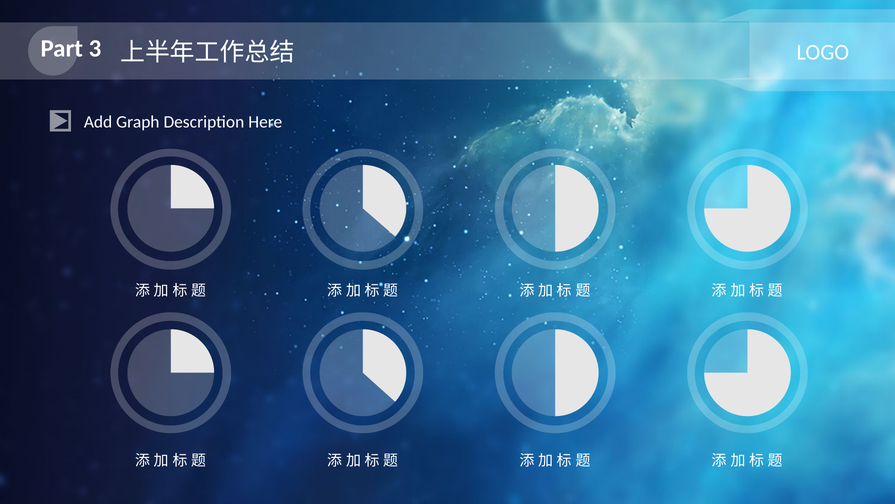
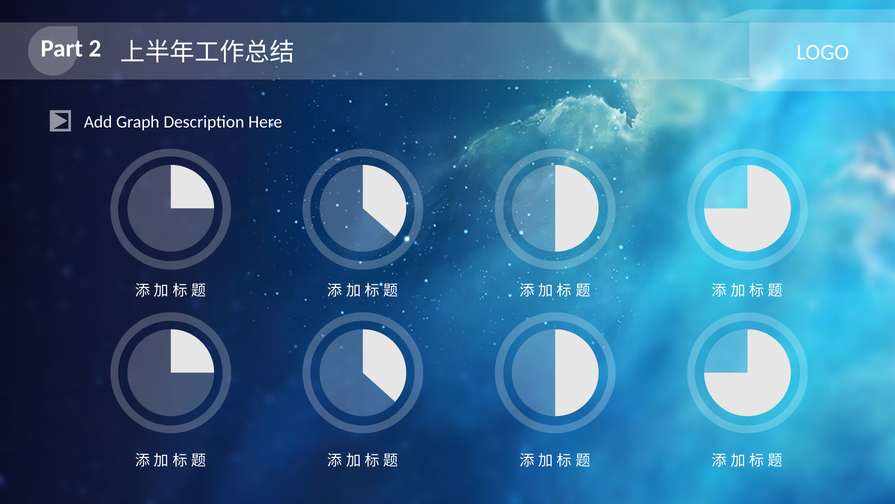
3: 3 -> 2 (95, 48)
